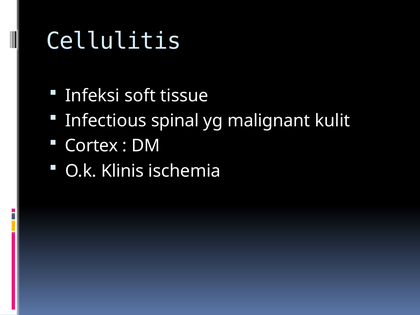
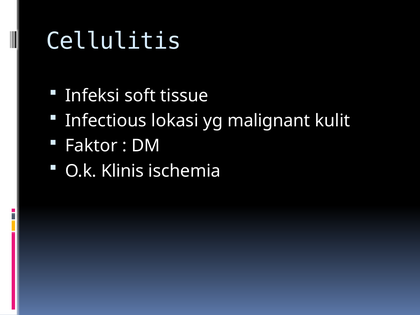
spinal: spinal -> lokasi (175, 121)
Cortex: Cortex -> Faktor (91, 146)
